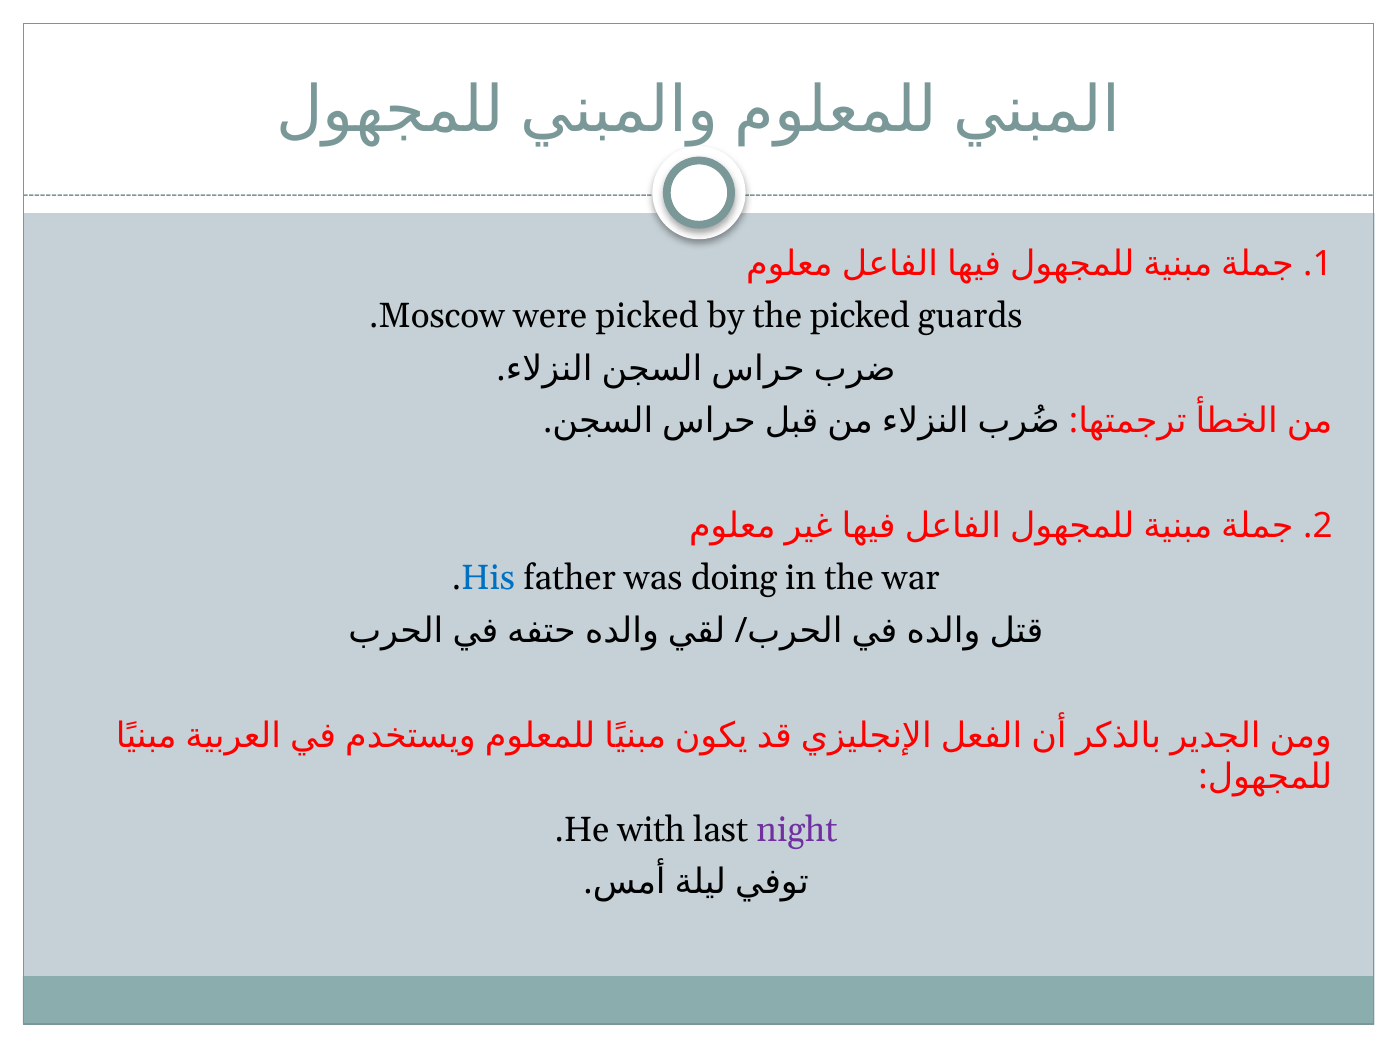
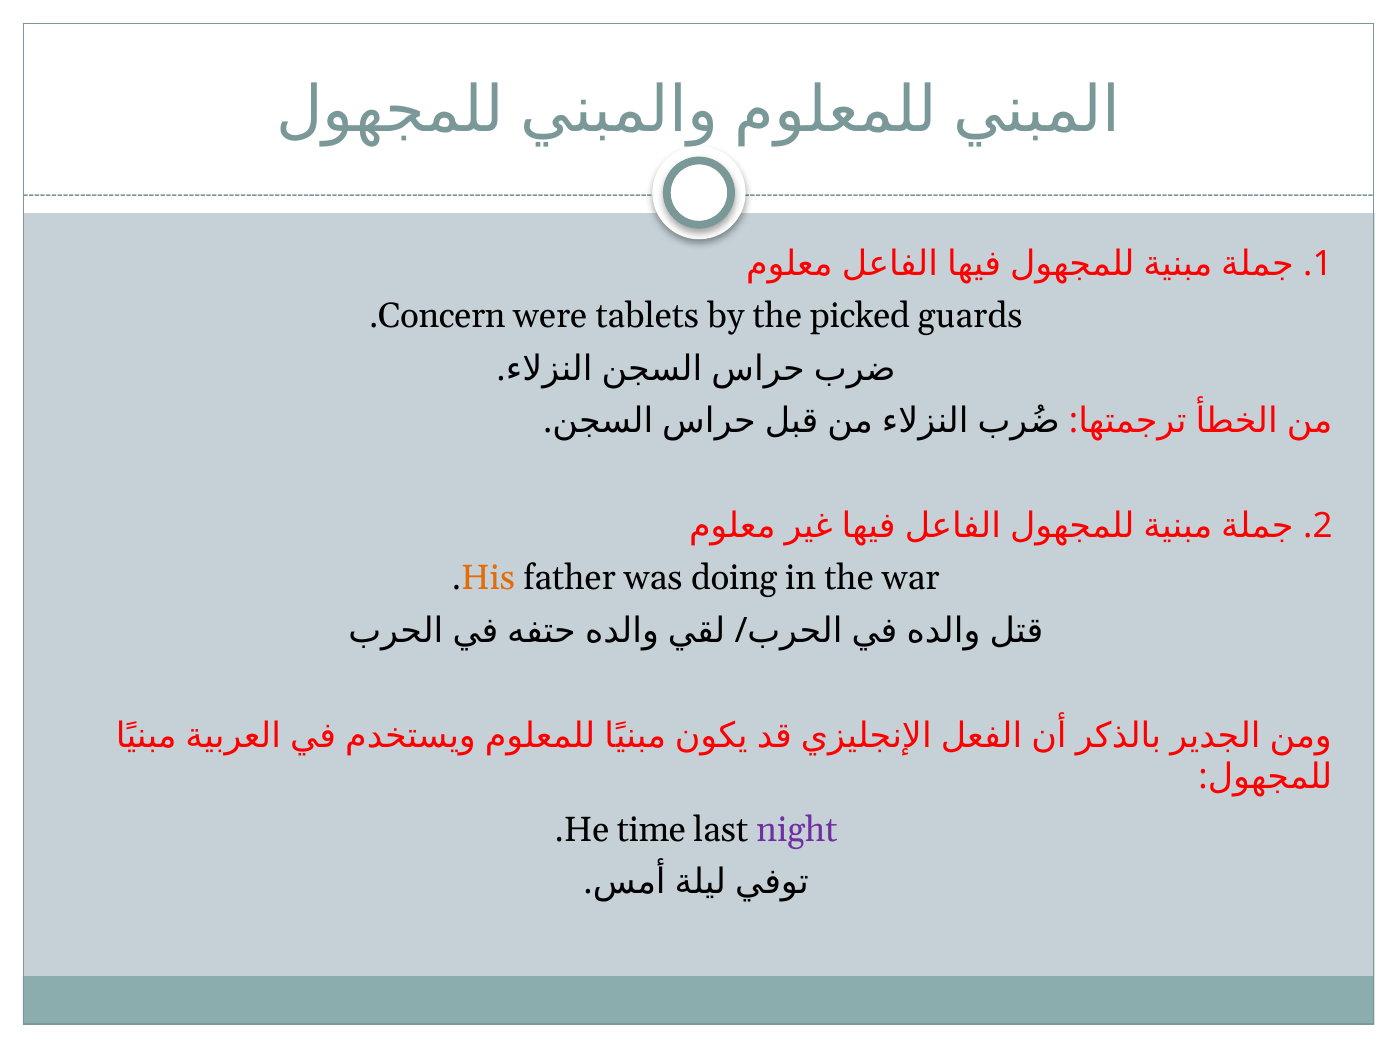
Moscow: Moscow -> Concern (442, 316)
were picked: picked -> tablets (647, 316)
His colour: blue -> orange (488, 578)
with: with -> time (651, 830)
